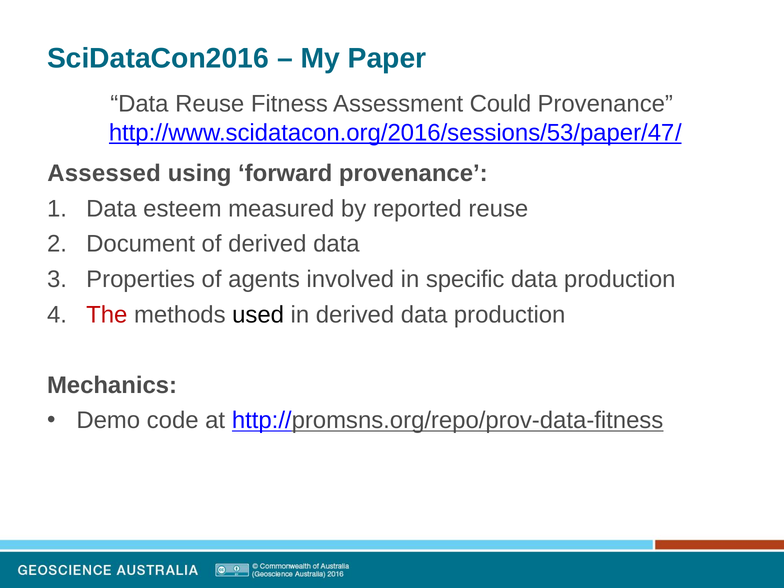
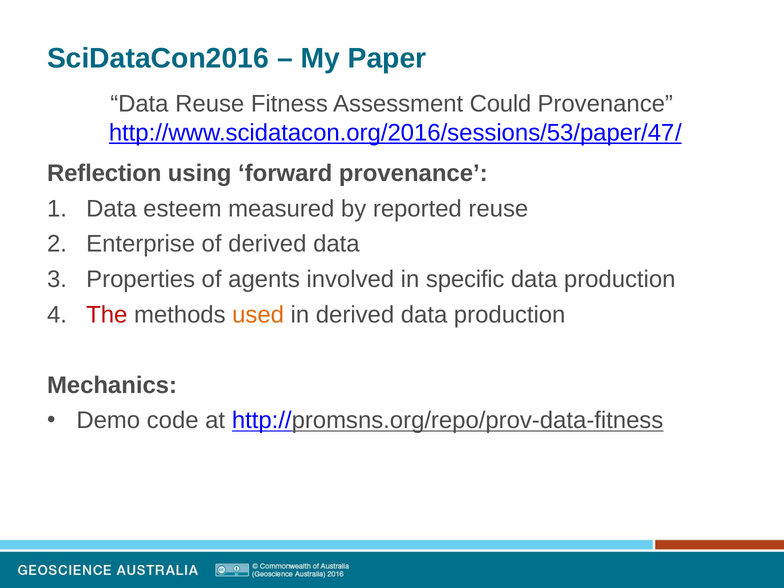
Assessed: Assessed -> Reflection (104, 174)
Document: Document -> Enterprise (141, 244)
used colour: black -> orange (258, 315)
